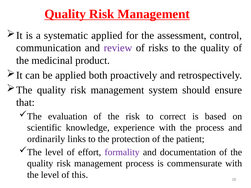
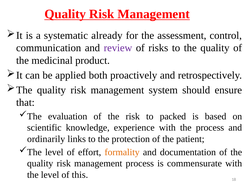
systematic applied: applied -> already (107, 35)
correct: correct -> packed (173, 116)
formality colour: purple -> orange (122, 152)
